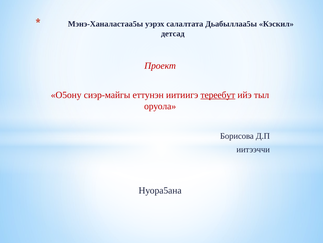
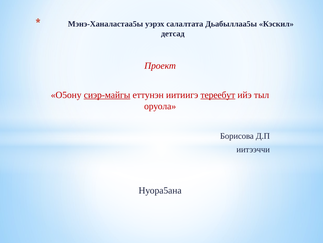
сиэр-майгы underline: none -> present (107, 95)
